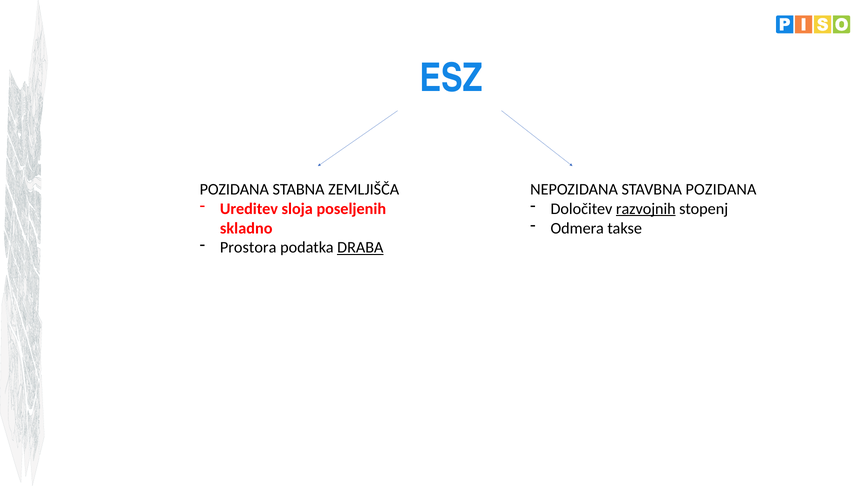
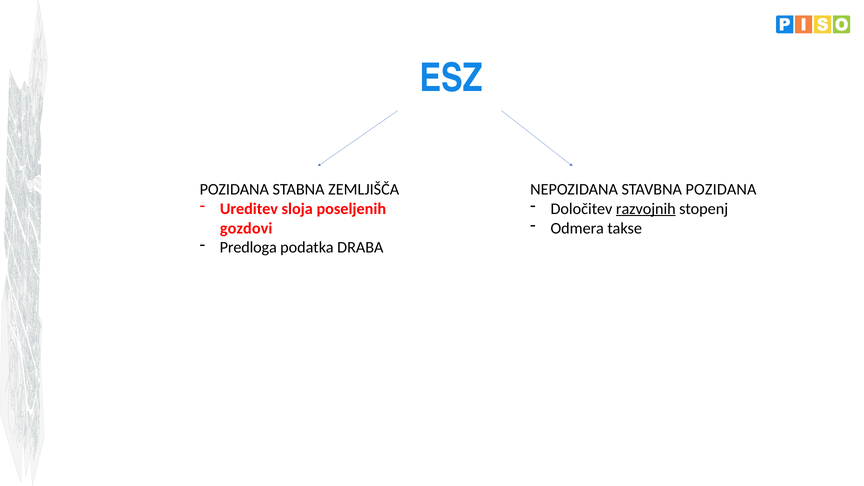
skladno: skladno -> gozdovi (246, 228)
Prostora: Prostora -> Predloga (248, 248)
DRABA underline: present -> none (360, 248)
